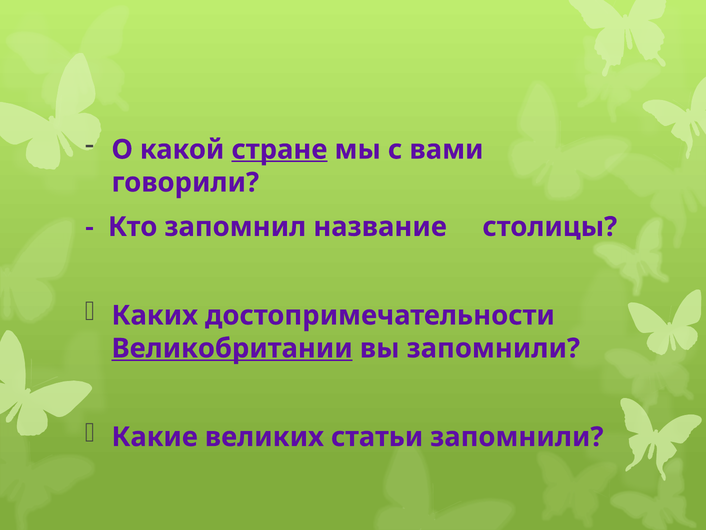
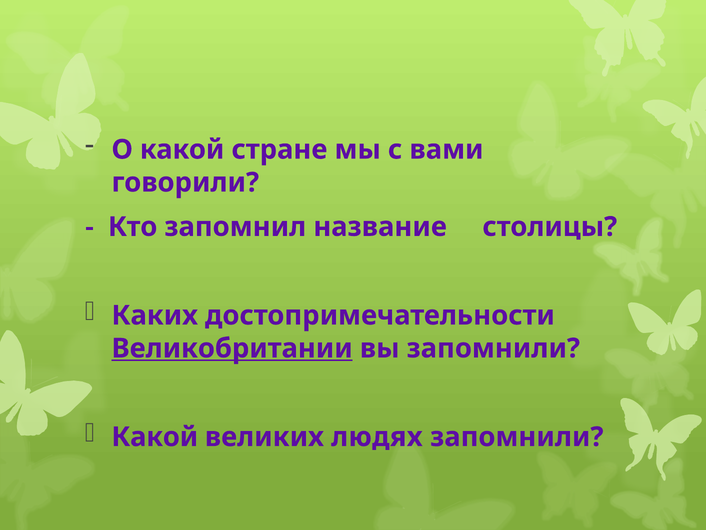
стране underline: present -> none (279, 149)
Какие: Какие -> Какой (155, 437)
статьи: статьи -> людях (377, 437)
